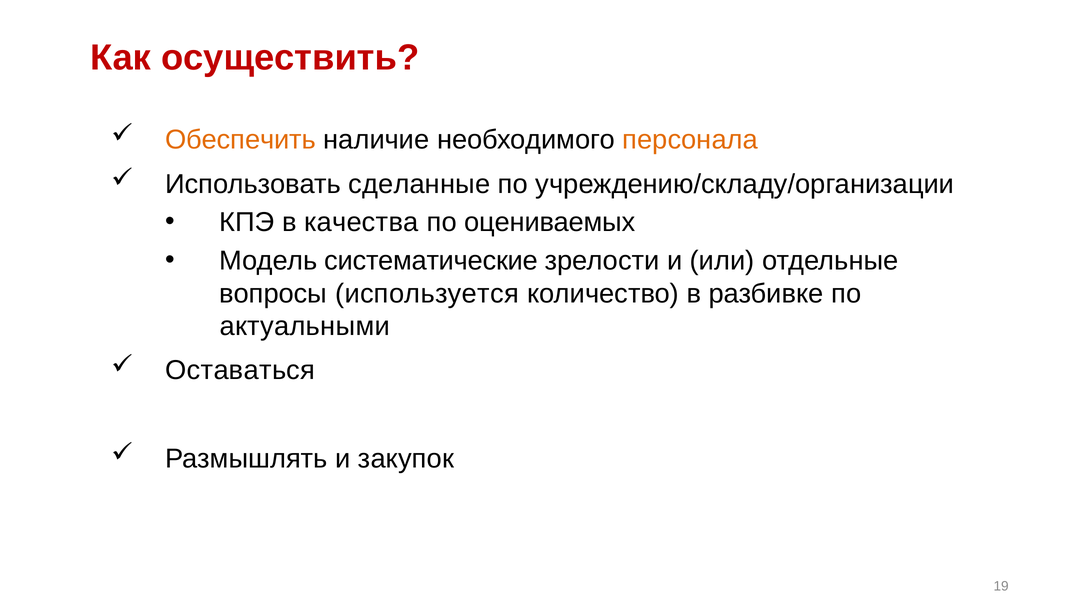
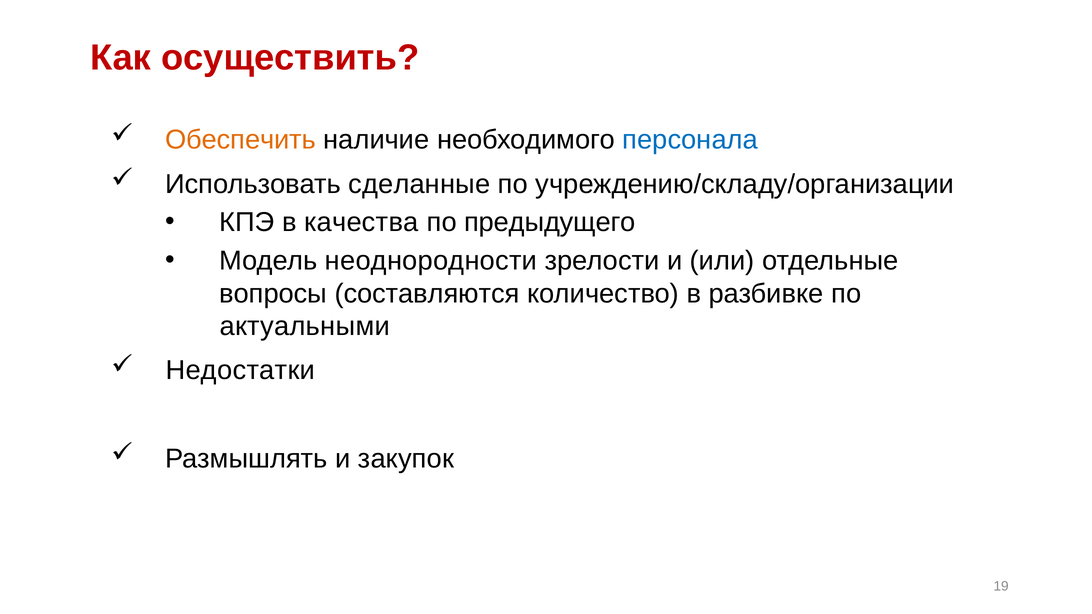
персонала colour: orange -> blue (690, 140)
оцениваемых: оцениваемых -> предыдущего (550, 223)
систематические: систематические -> неоднородности (431, 261)
используется: используется -> составляются (427, 294)
Оставаться: Оставаться -> Недостатки (240, 371)
